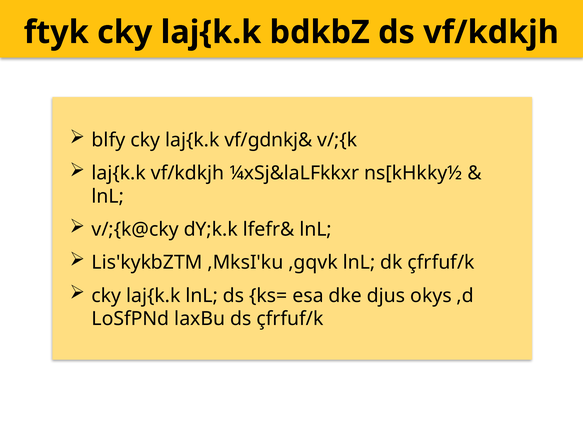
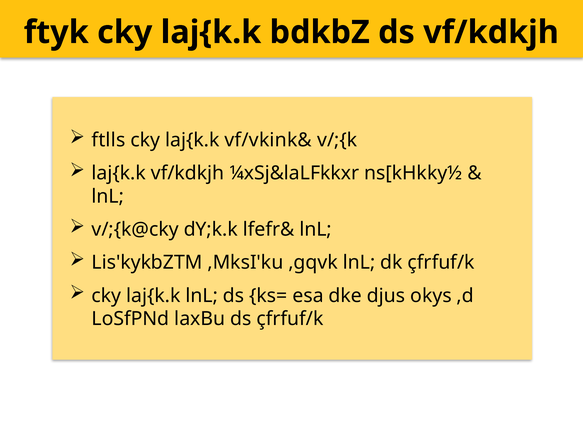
blfy: blfy -> ftlls (108, 140)
vf/gdnkj&: vf/gdnkj& -> vf/vkink& (268, 140)
